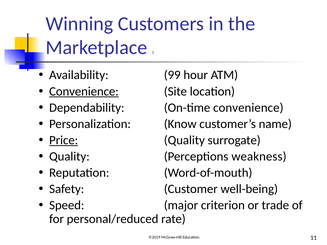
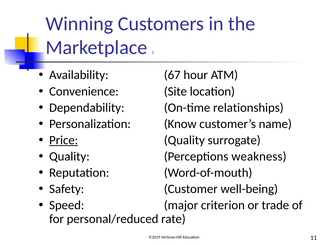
99: 99 -> 67 (172, 75)
Convenience underline: present -> none (84, 91)
On-time convenience: convenience -> relationships (248, 108)
